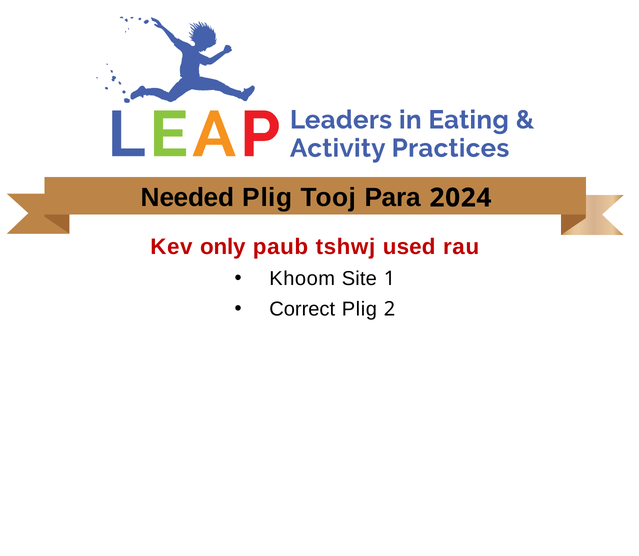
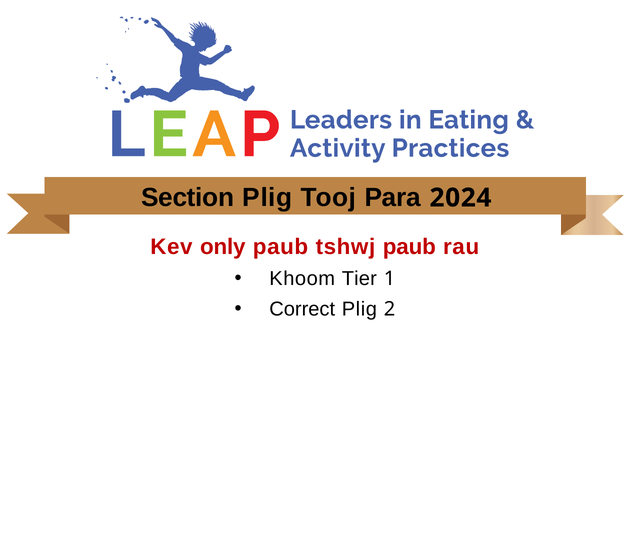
Needed: Needed -> Section (188, 198)
tshwj used: used -> paub (409, 246)
Site: Site -> Tier (359, 278)
